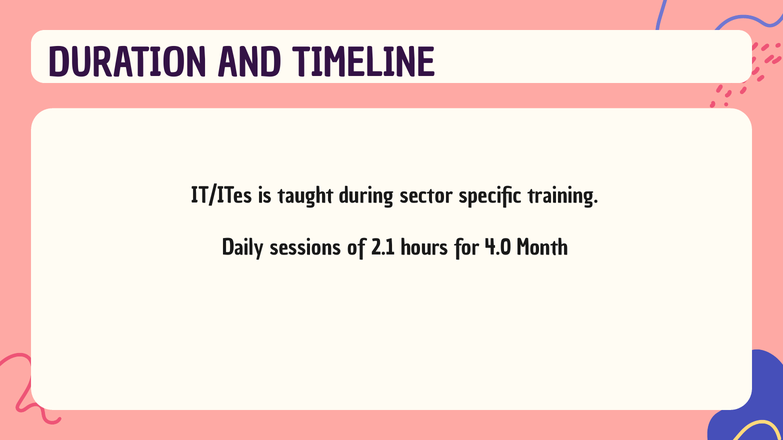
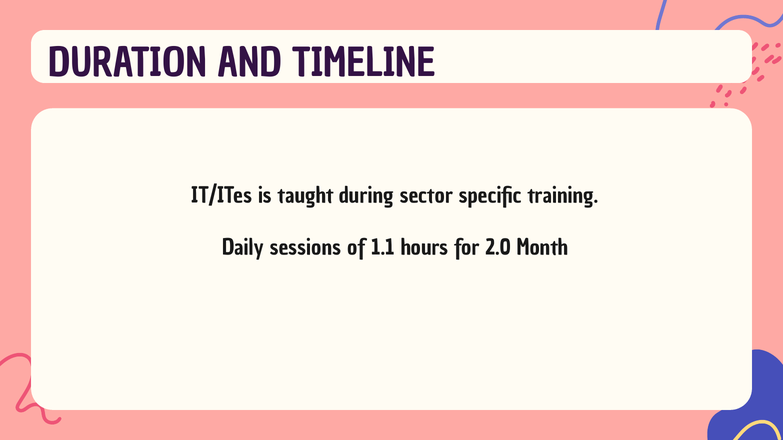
2.1: 2.1 -> 1.1 (383, 248)
4.0: 4.0 -> 2.0 (498, 248)
